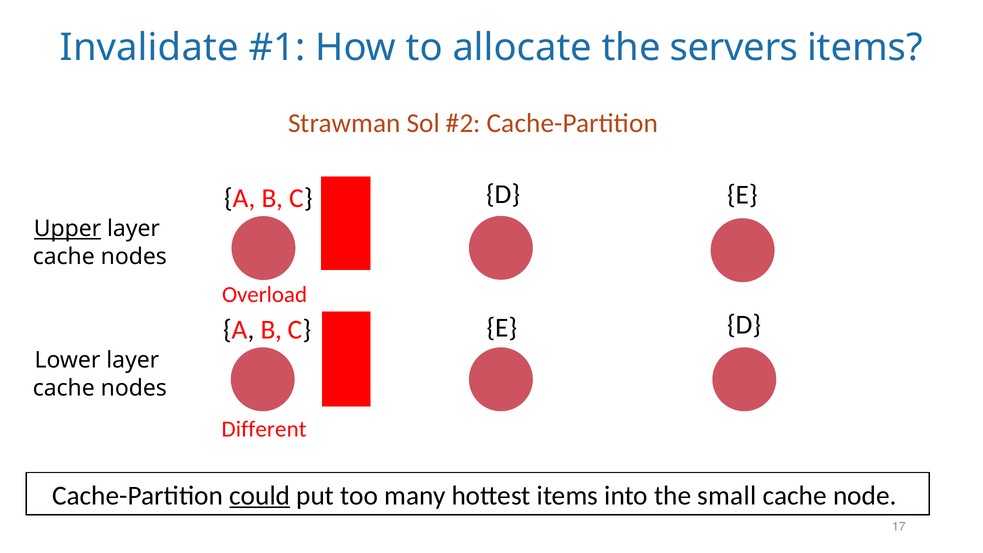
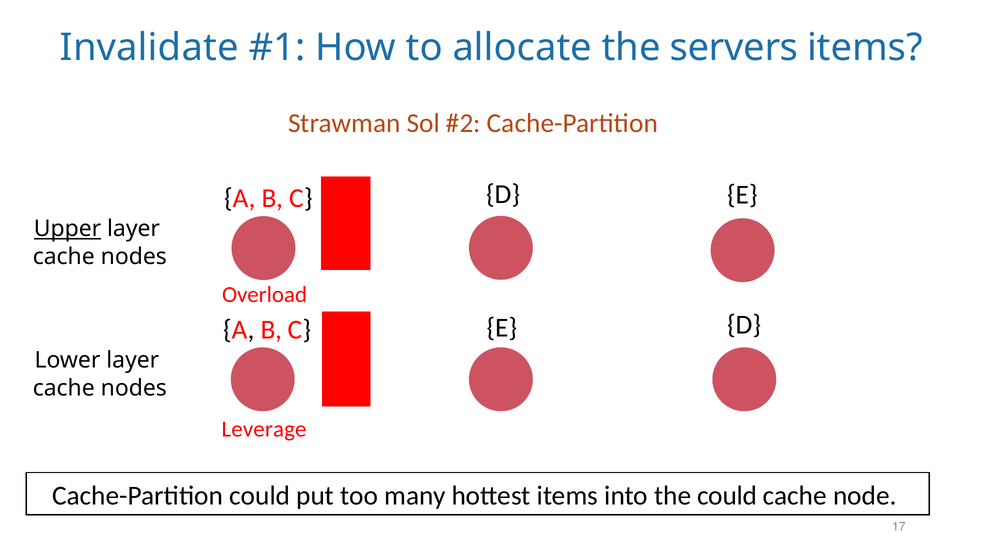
Different: Different -> Leverage (264, 429)
could underline: present -> none (260, 496)
the small: small -> could (727, 496)
